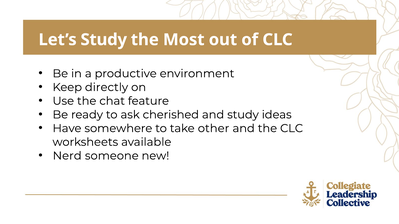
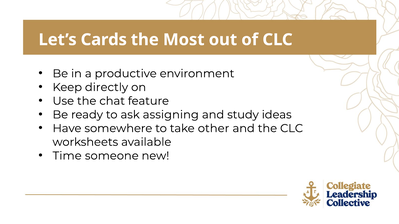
Let’s Study: Study -> Cards (104, 40)
cherished: cherished -> assigning (171, 115)
Nerd: Nerd -> Time (67, 156)
